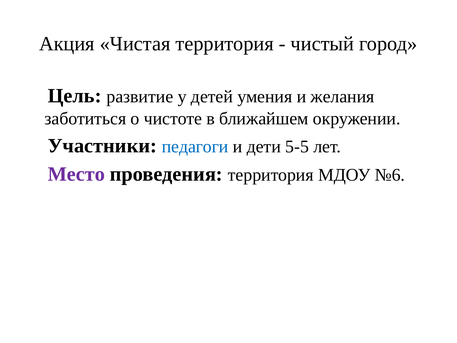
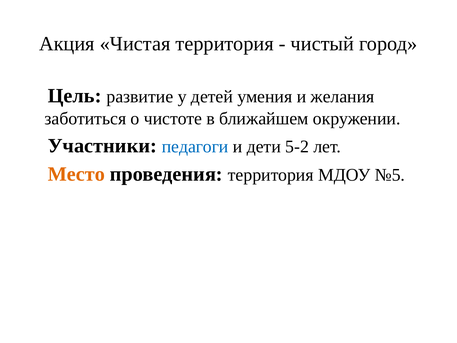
5-5: 5-5 -> 5-2 (297, 146)
Место colour: purple -> orange (76, 174)
№6: №6 -> №5 (390, 175)
